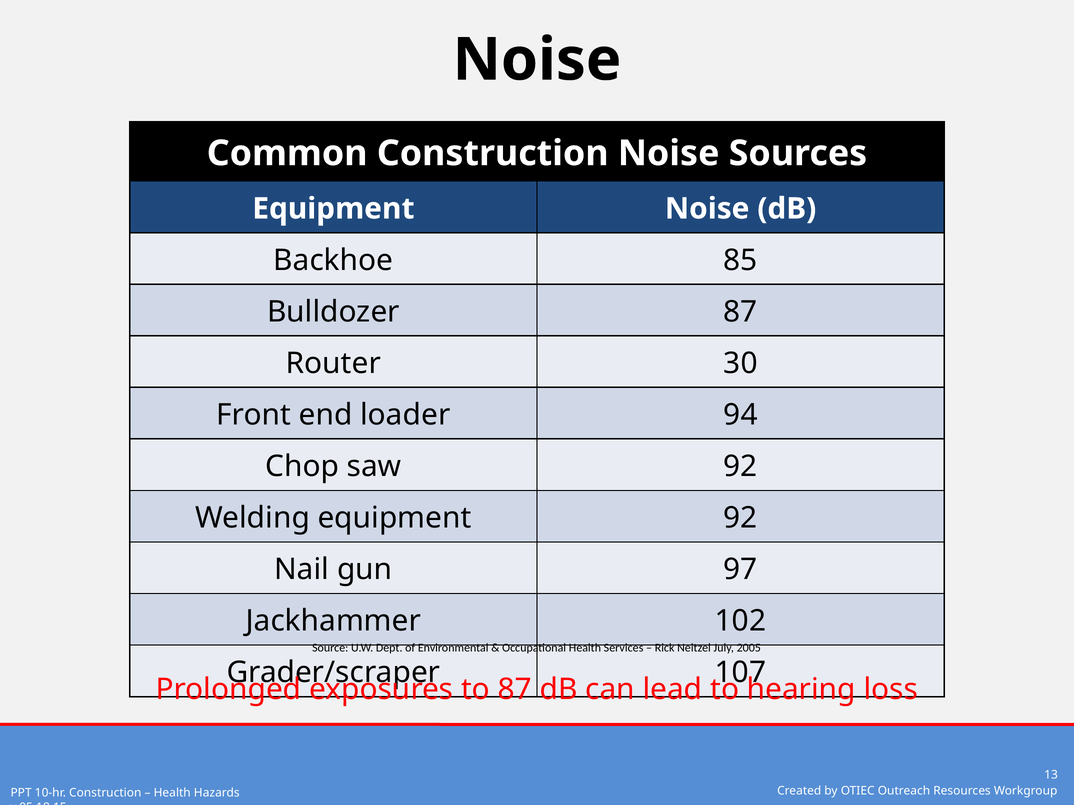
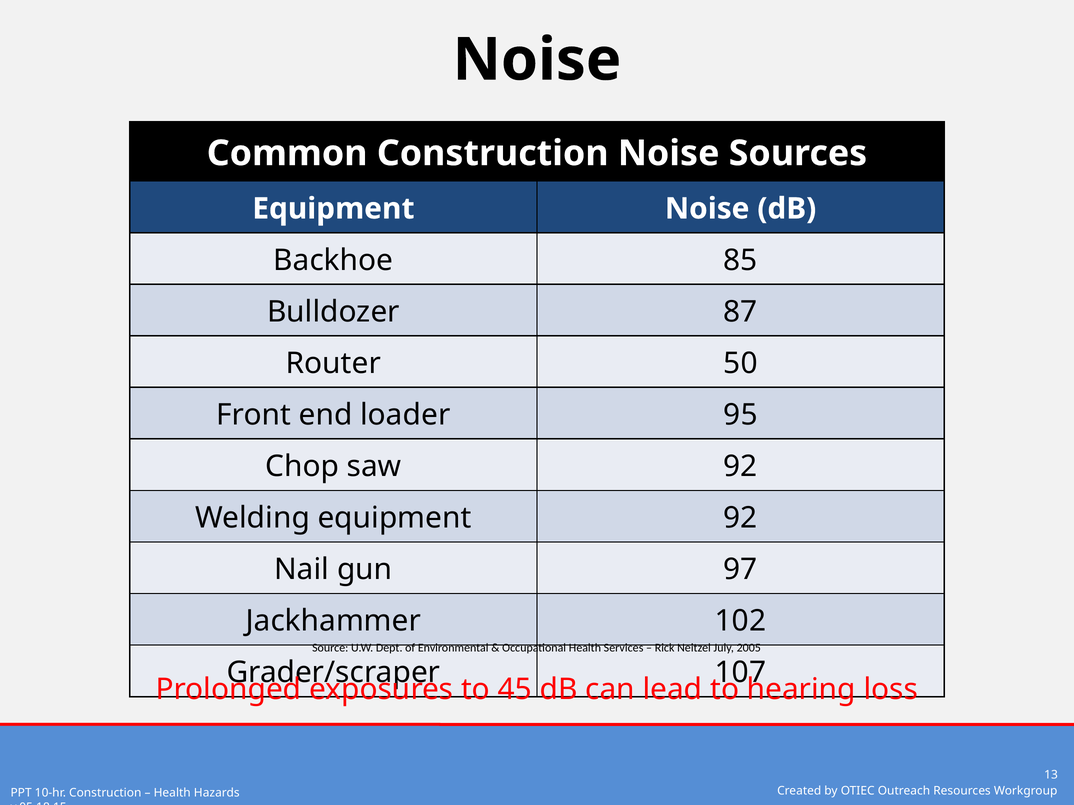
30: 30 -> 50 (741, 364)
94: 94 -> 95 (741, 415)
to 87: 87 -> 45 (515, 690)
